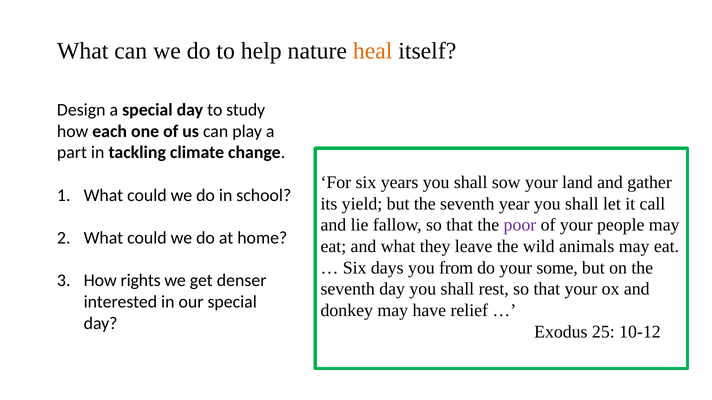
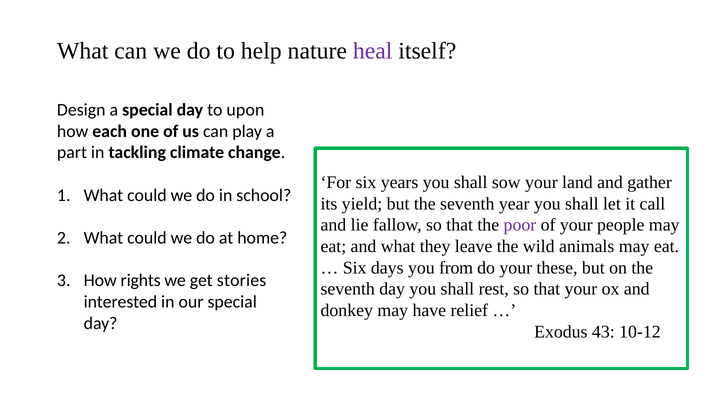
heal colour: orange -> purple (373, 51)
study: study -> upon (245, 110)
some: some -> these (557, 268)
denser: denser -> stories (242, 281)
25: 25 -> 43 (603, 332)
